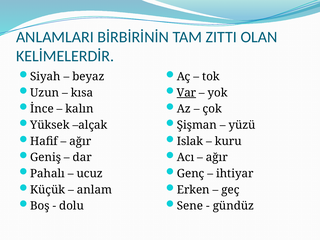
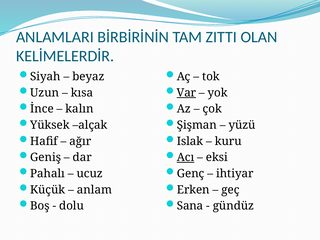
Acı underline: none -> present (186, 157)
ağır: ağır -> eksi (217, 157)
Sene: Sene -> Sana (190, 206)
